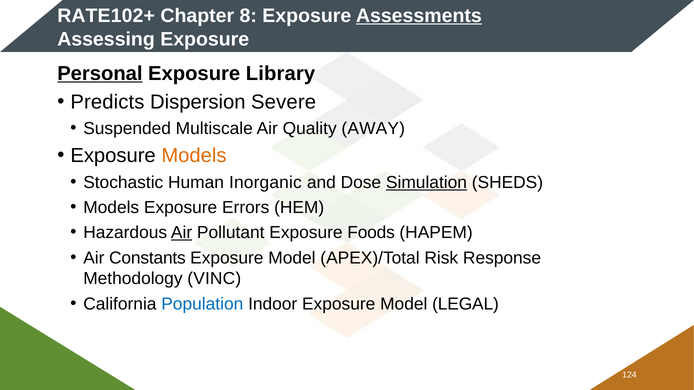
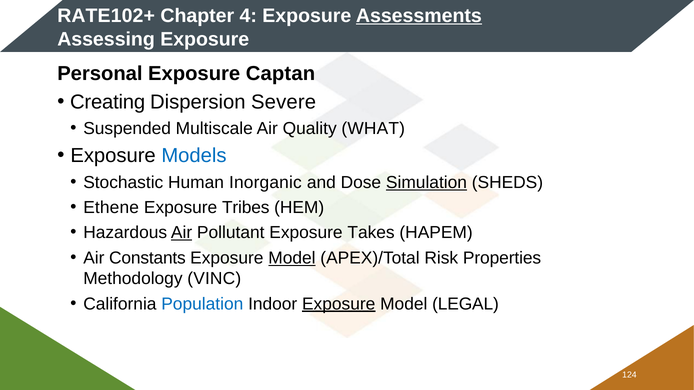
8: 8 -> 4 (248, 16)
Personal underline: present -> none (100, 73)
Library: Library -> Captan (280, 73)
Predicts: Predicts -> Creating (108, 102)
AWAY: AWAY -> WHAT (373, 129)
Models colour: orange -> blue (194, 156)
Models: Models -> Ethene (111, 208)
Errors: Errors -> Tribes (246, 208)
Foods: Foods -> Takes (371, 233)
Model underline: none -> present (292, 258)
Response: Response -> Properties (502, 258)
Exposure underline: none -> present (339, 304)
